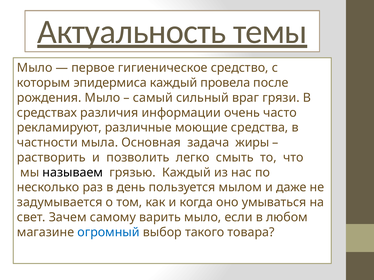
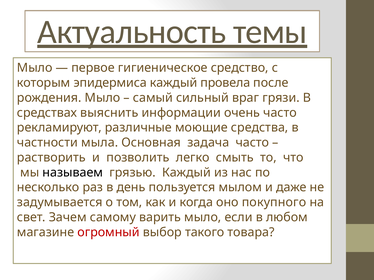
различия: различия -> выяснить (109, 113)
задача жиры: жиры -> часто (252, 143)
умываться: умываться -> покупного (274, 203)
огромный colour: blue -> red (109, 233)
